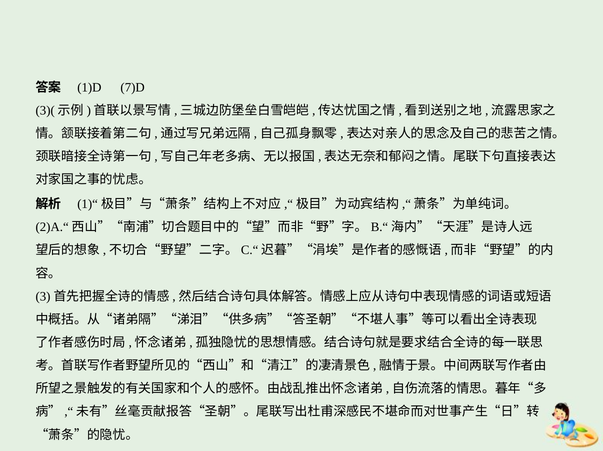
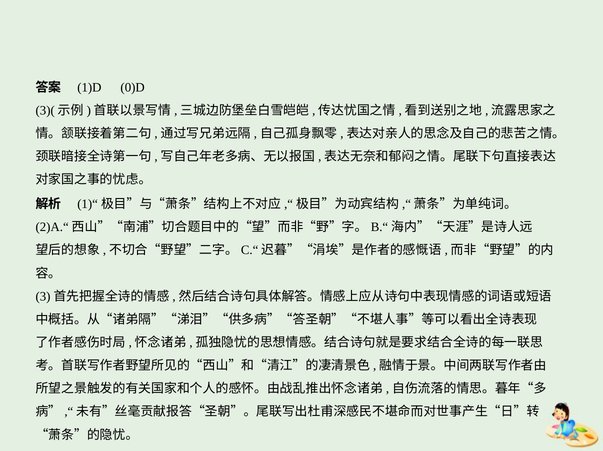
7)D: 7)D -> 0)D (133, 87)
